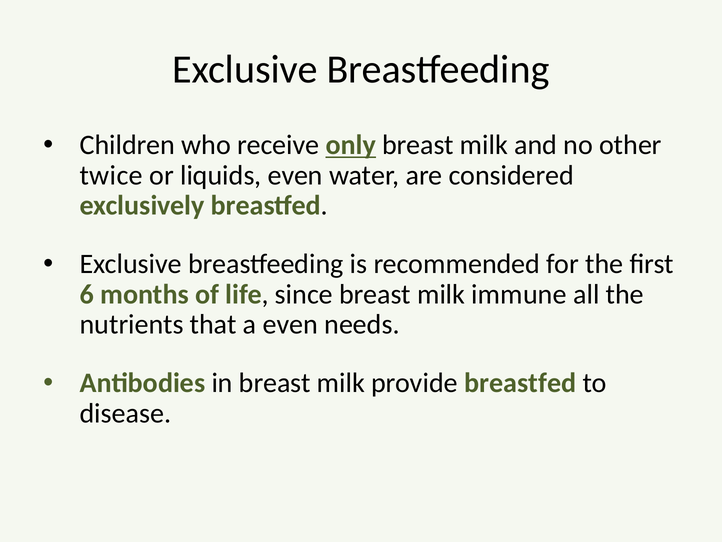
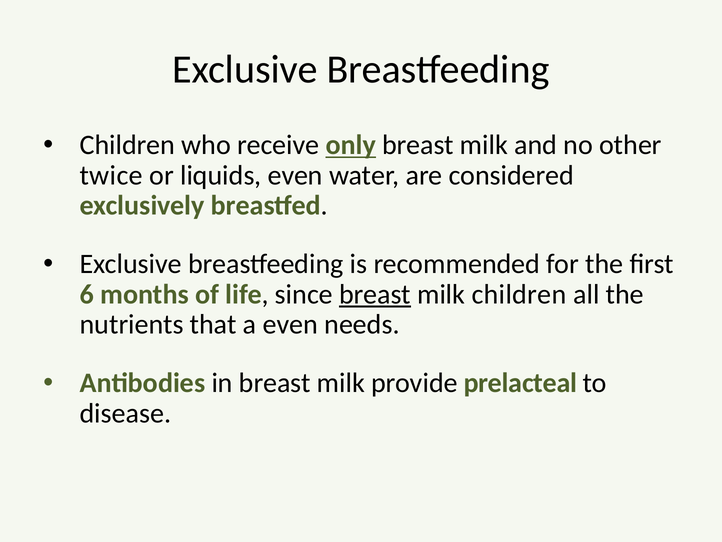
breast underline: none -> present (375, 294)
milk immune: immune -> children (519, 294)
provide breastfed: breastfed -> prelacteal (520, 383)
